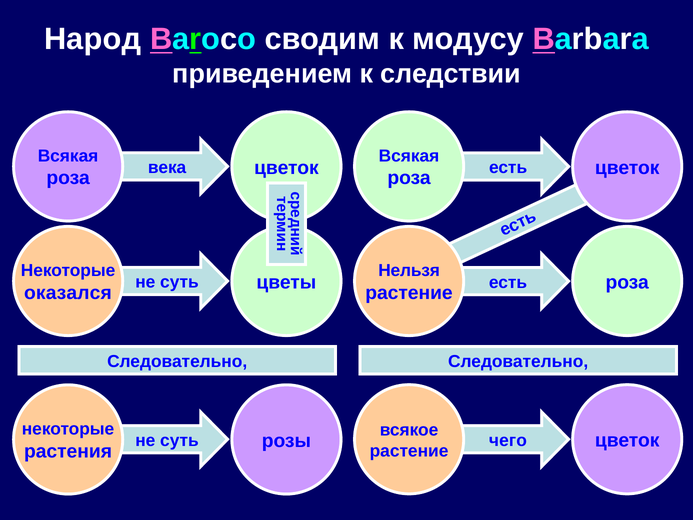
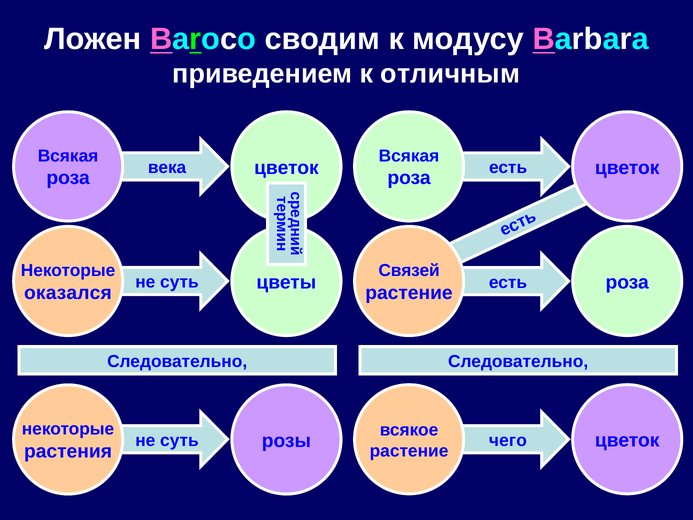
Народ: Народ -> Ложен (93, 39)
следствии: следствии -> отличным (450, 74)
Нельзя: Нельзя -> Связей (409, 271)
